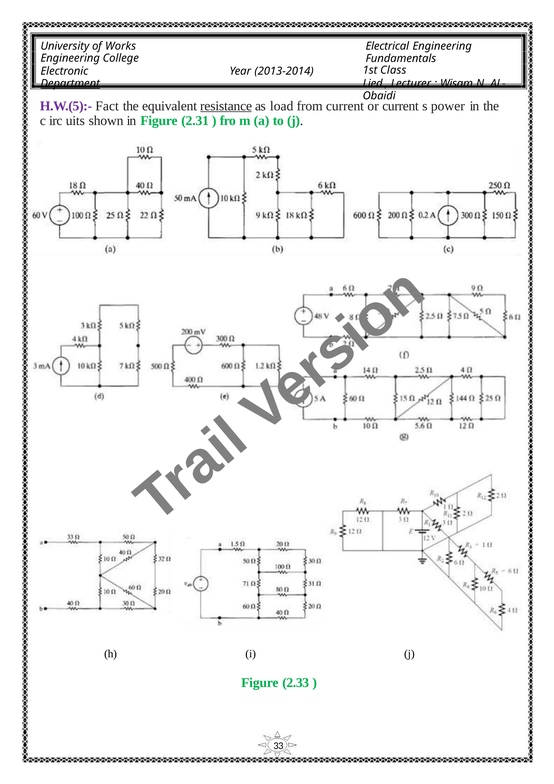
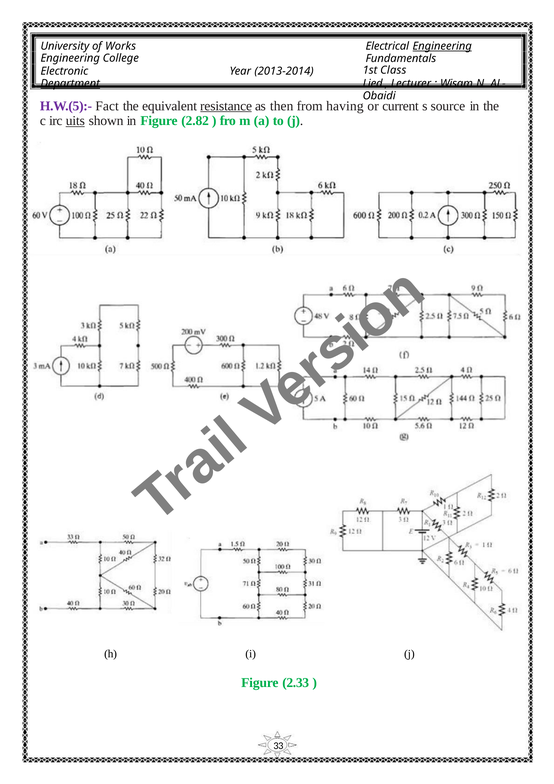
Engineering underline: none -> present (442, 46)
load: load -> then (282, 106)
from current: current -> having (345, 106)
power: power -> source (448, 106)
uits underline: none -> present (75, 121)
2.31: 2.31 -> 2.82 (195, 121)
